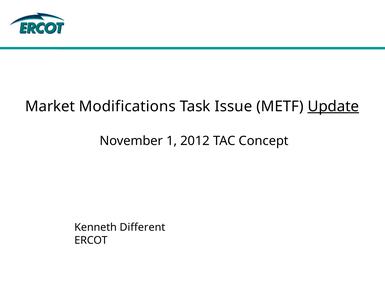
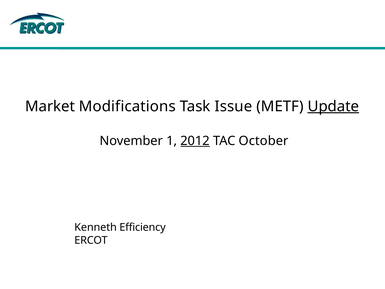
2012 underline: none -> present (195, 141)
Concept: Concept -> October (264, 141)
Different: Different -> Efficiency (143, 227)
